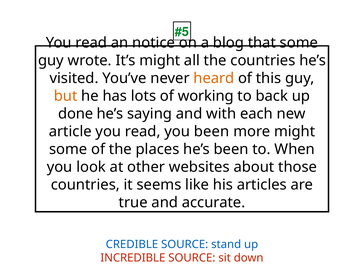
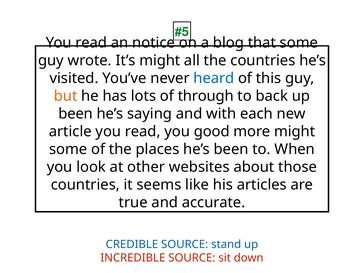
heard colour: orange -> blue (214, 78)
working: working -> through (206, 96)
done: done -> been (76, 114)
you been: been -> good (212, 132)
